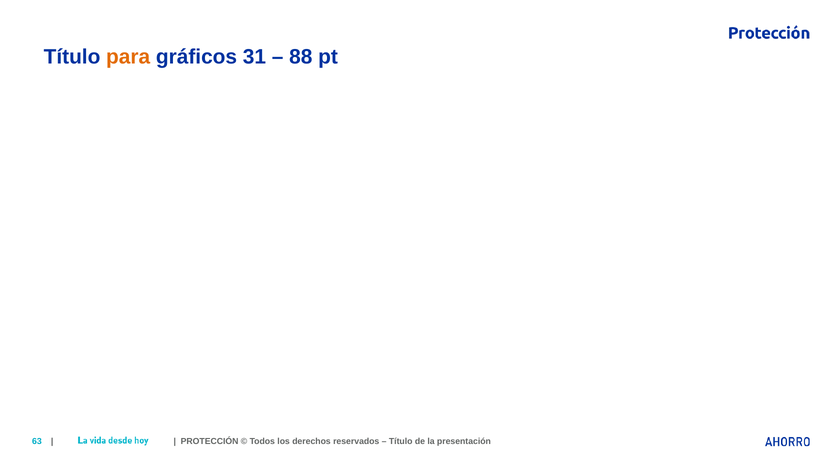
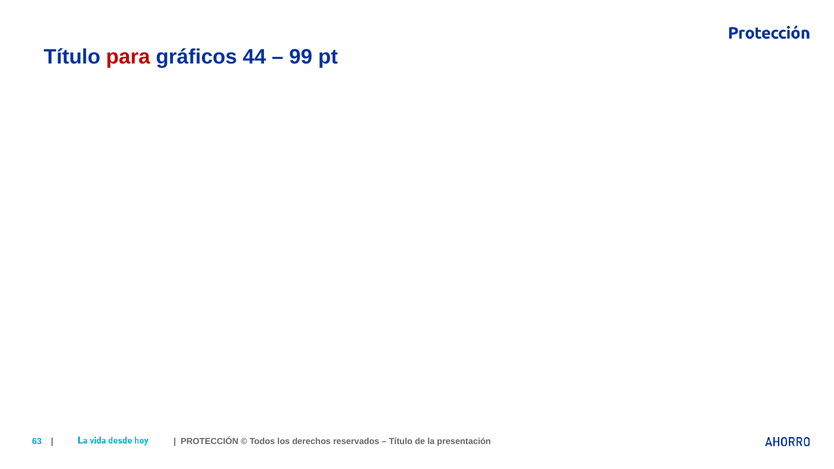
para colour: orange -> red (128, 57)
31: 31 -> 44 (254, 57)
88: 88 -> 99 (301, 57)
